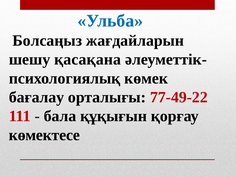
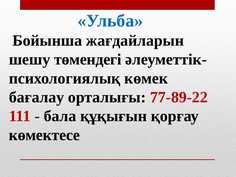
Болсаңыз: Болсаңыз -> Бойынша (47, 41)
қасақана: қасақана -> төмендегі (88, 59)
77-49-22: 77-49-22 -> 77-89-22 (179, 97)
